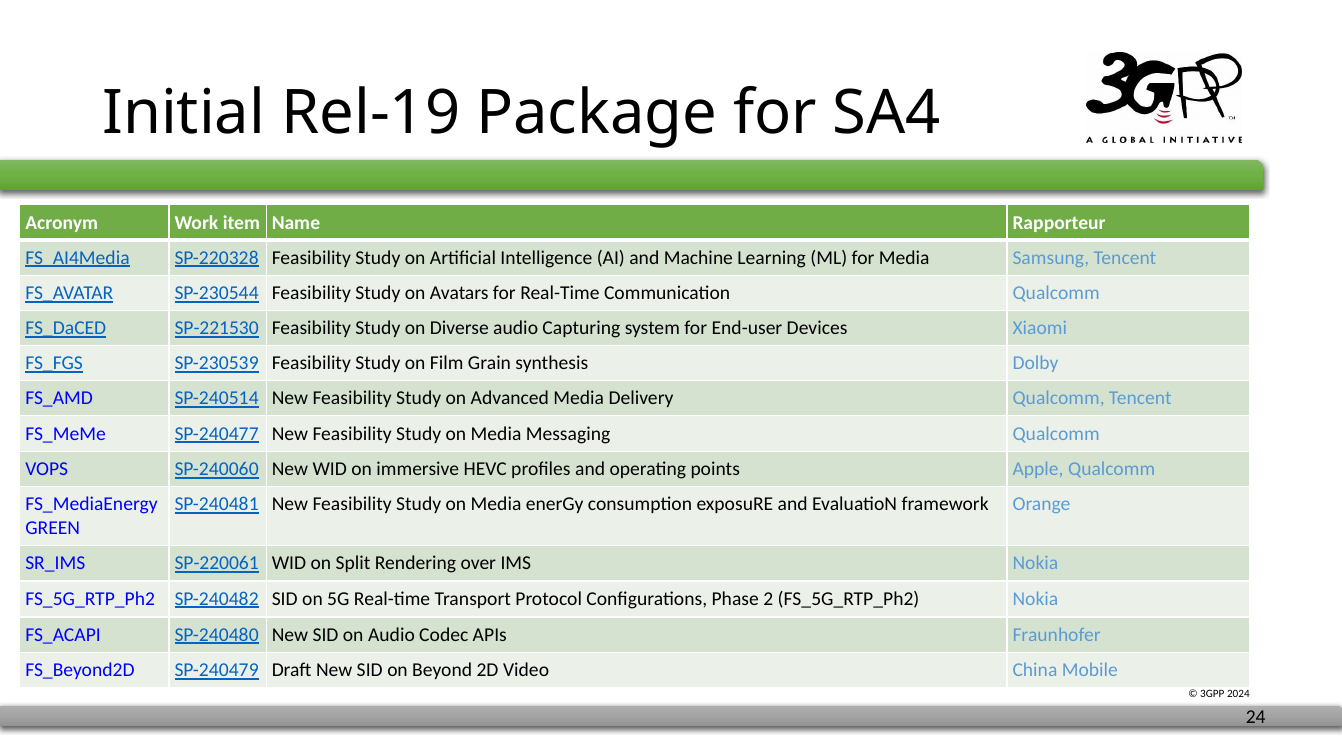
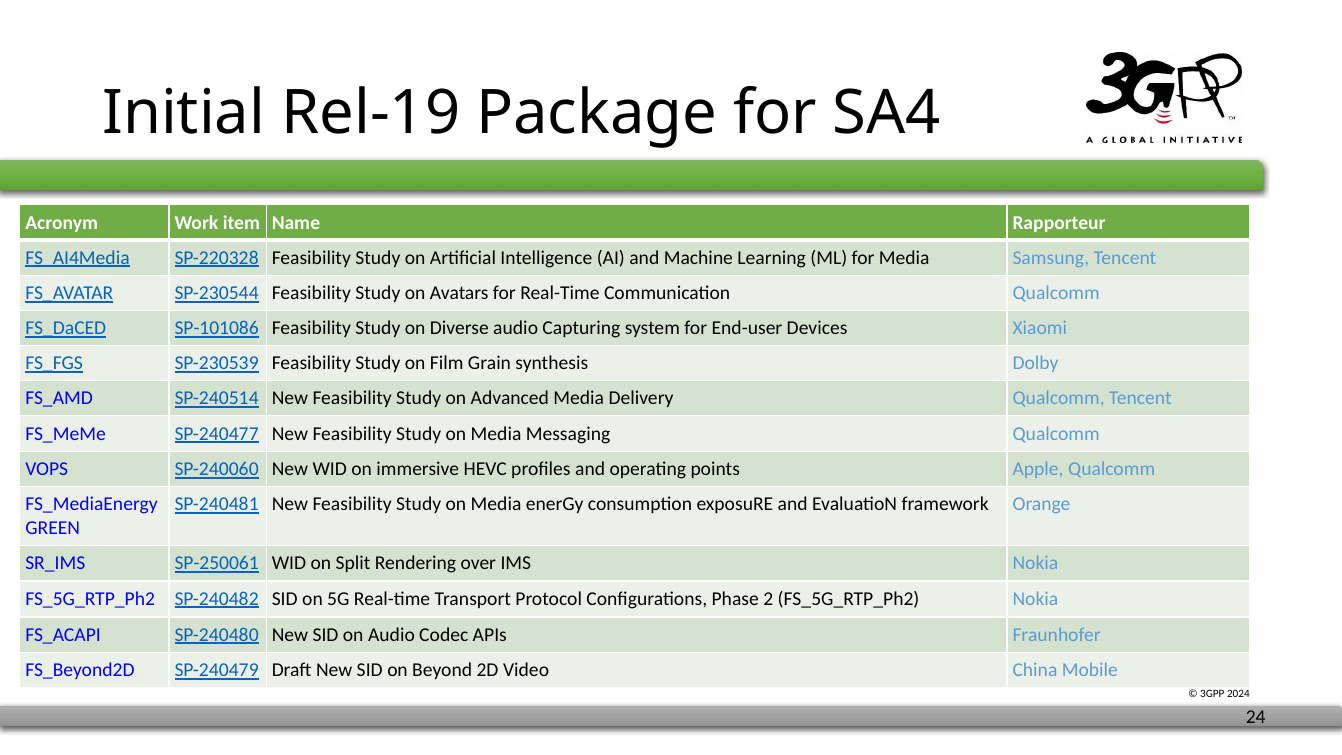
SP-221530: SP-221530 -> SP-101086 (217, 328)
SP-220061: SP-220061 -> SP-250061 (217, 563)
